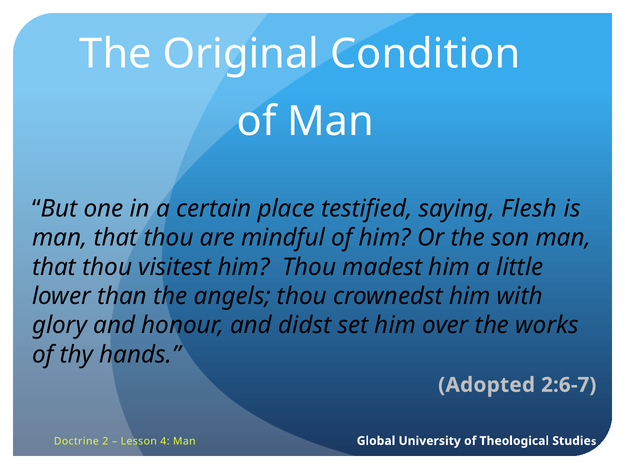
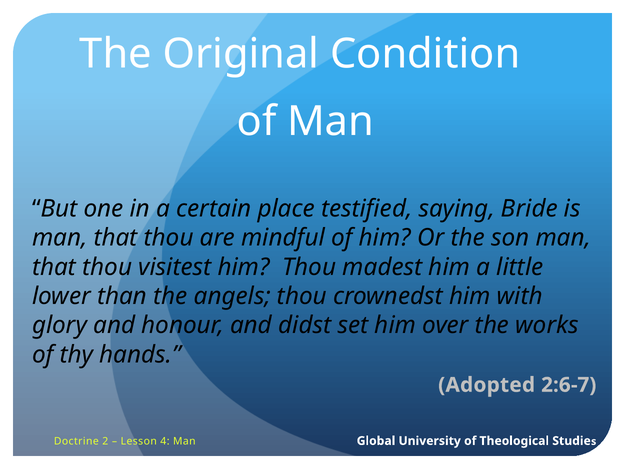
Flesh: Flesh -> Bride (529, 209)
